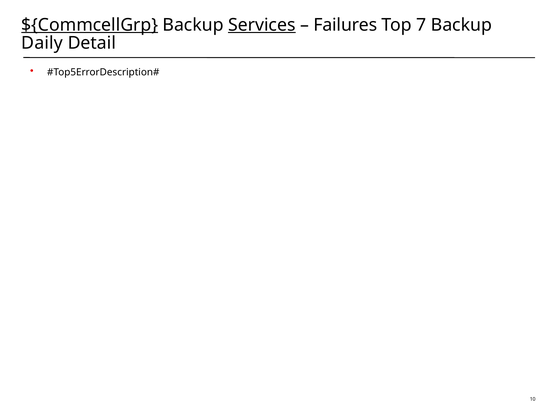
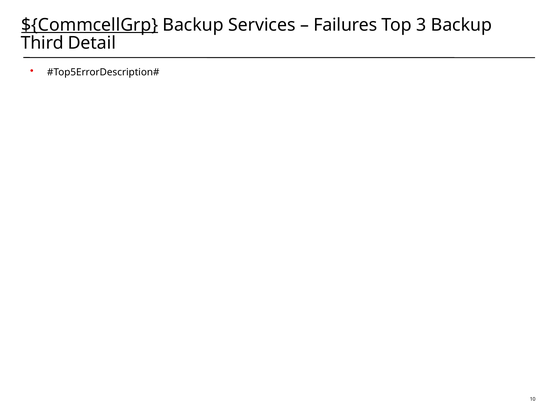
Services underline: present -> none (262, 25)
7: 7 -> 3 (421, 25)
Daily: Daily -> Third (42, 43)
